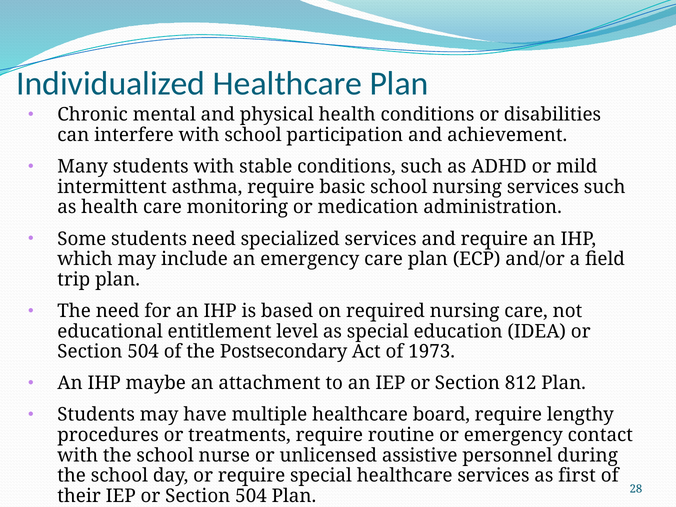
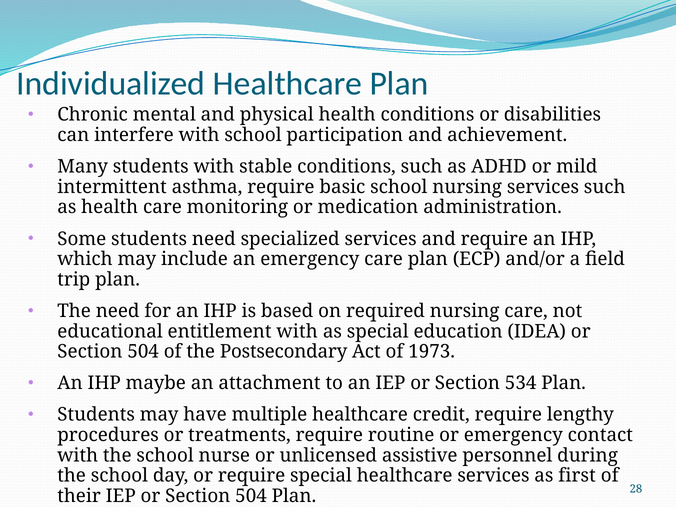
entitlement level: level -> with (297, 331)
812: 812 -> 534 (521, 383)
board: board -> credit (441, 415)
